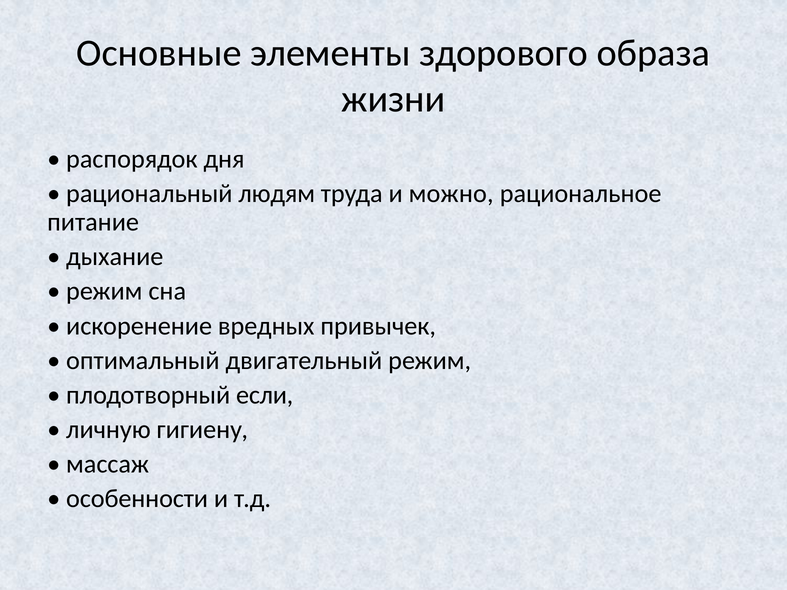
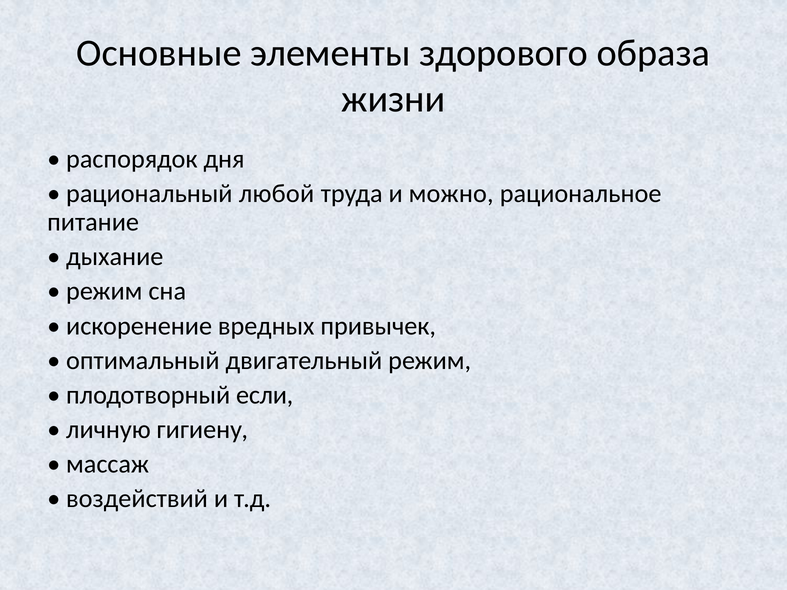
людям: людям -> любой (277, 194)
особенности: особенности -> воздействий (137, 499)
